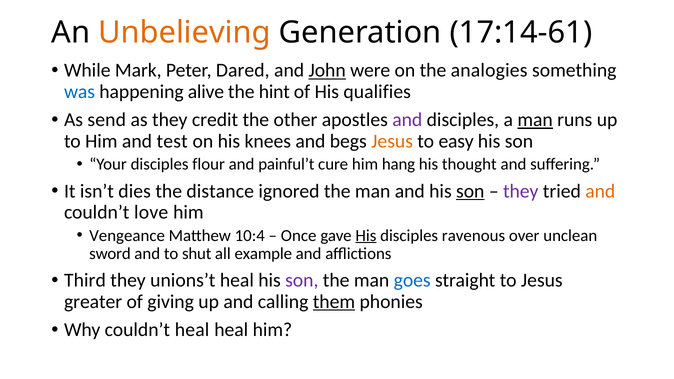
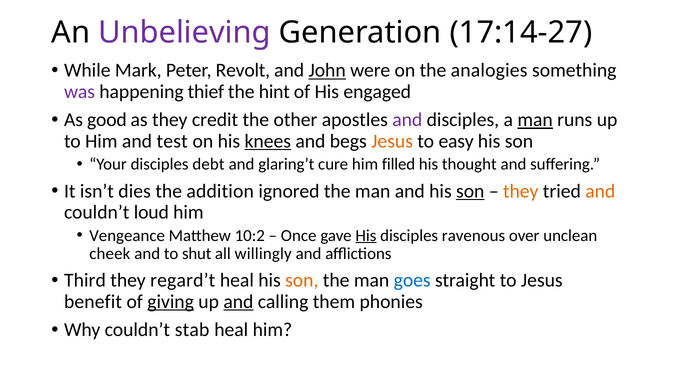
Unbelieving colour: orange -> purple (185, 32)
17:14-61: 17:14-61 -> 17:14-27 (521, 32)
Dared: Dared -> Revolt (243, 70)
was colour: blue -> purple (79, 92)
alive: alive -> thief (206, 92)
qualifies: qualifies -> engaged (377, 92)
send: send -> good (107, 120)
knees underline: none -> present (268, 141)
flour: flour -> debt (209, 164)
painful’t: painful’t -> glaring’t (286, 164)
hang: hang -> filled (399, 164)
distance: distance -> addition (220, 191)
they colour: purple -> orange (521, 191)
love: love -> loud (151, 212)
10:4: 10:4 -> 10:2 (250, 236)
sword: sword -> cheek (110, 254)
example: example -> willingly (263, 254)
unions’t: unions’t -> regard’t (183, 280)
son colour: purple -> orange (302, 280)
greater: greater -> benefit (93, 302)
giving underline: none -> present (171, 302)
and underline: none -> present (238, 302)
them underline: present -> none (334, 302)
couldn’t heal: heal -> stab (192, 330)
